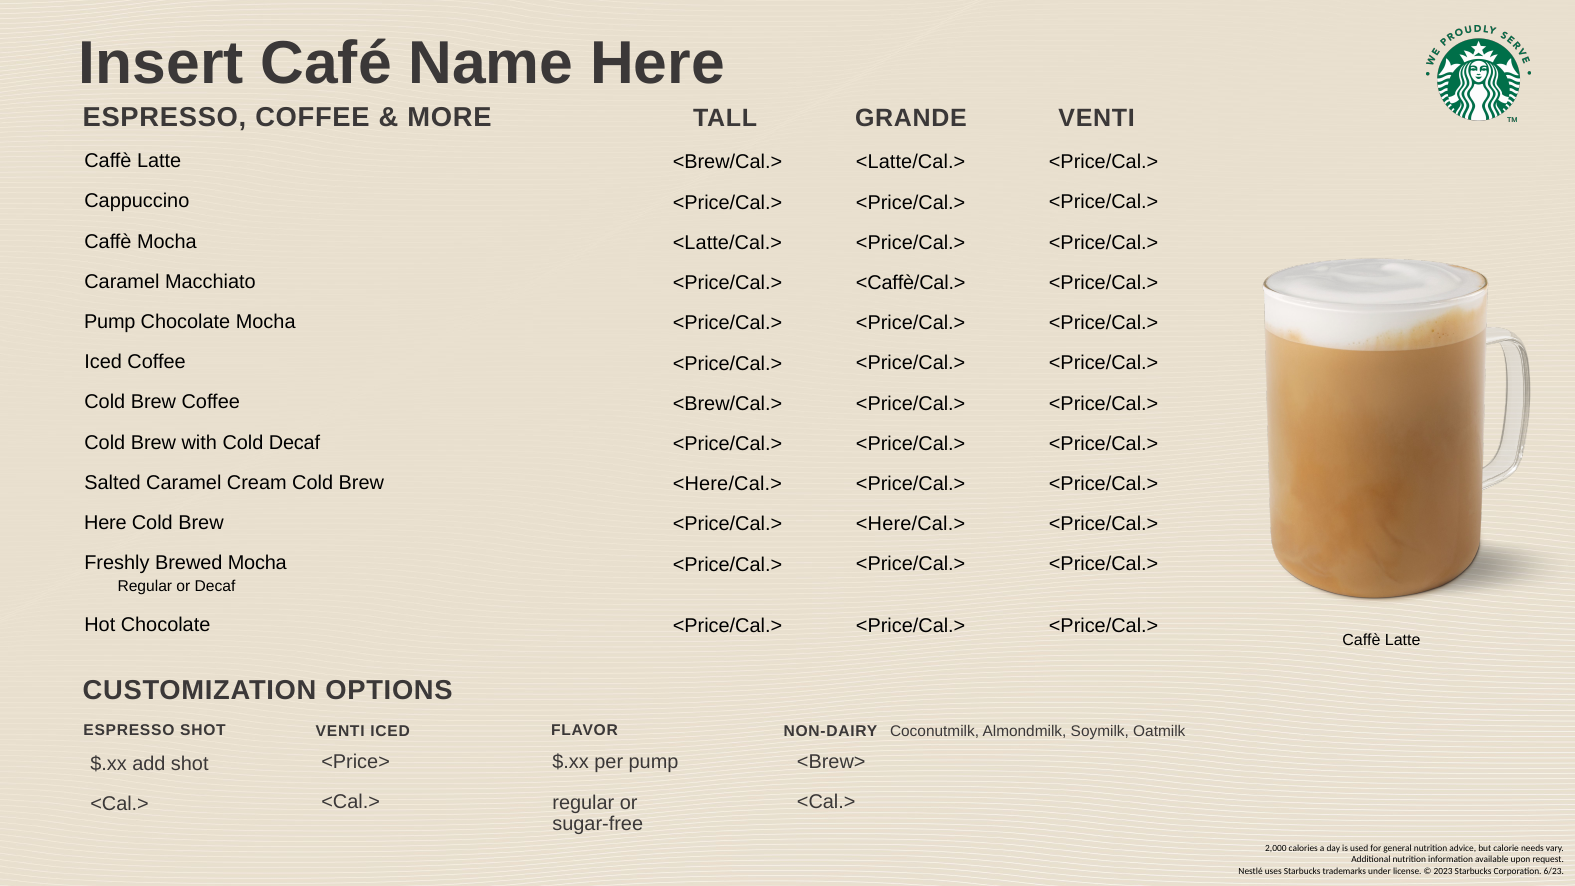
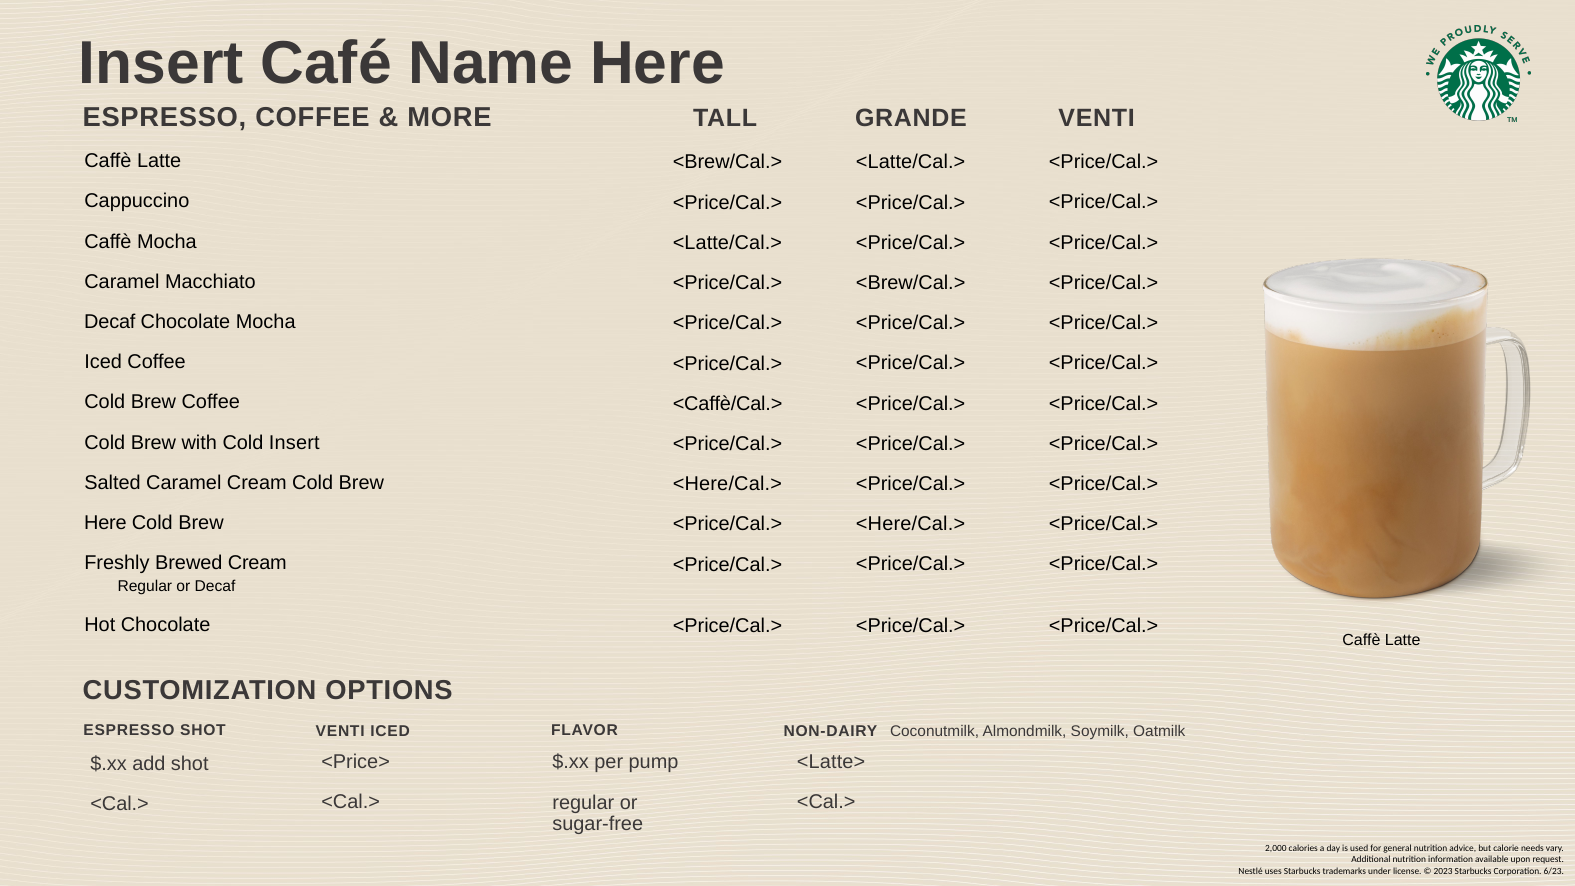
<Caffè/Cal.>: <Caffè/Cal.> -> <Brew/Cal.> (911, 283)
Pump: Pump -> Decaf (110, 322)
<Brew/Cal.>: <Brew/Cal.> -> <Caffè/Cal.> (728, 404)
Cold Decaf: Decaf -> Insert (294, 443)
Brewed Mocha: Mocha -> Cream (257, 563)
<Brew>: <Brew> -> <Latte> (831, 762)
